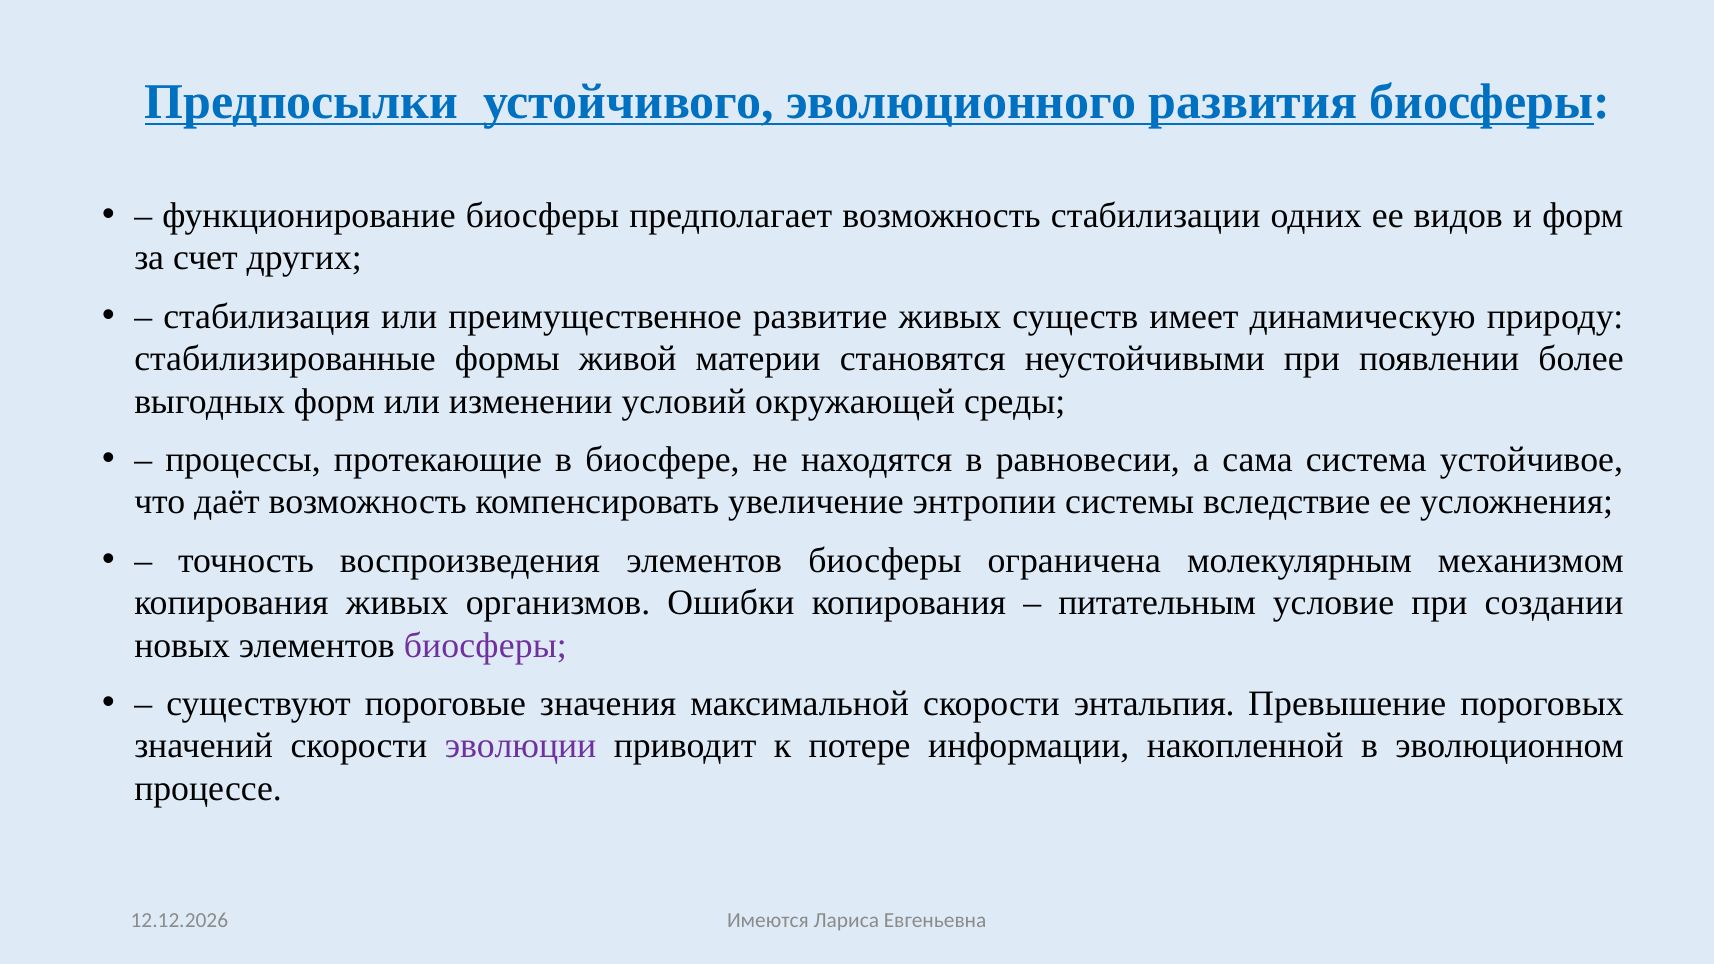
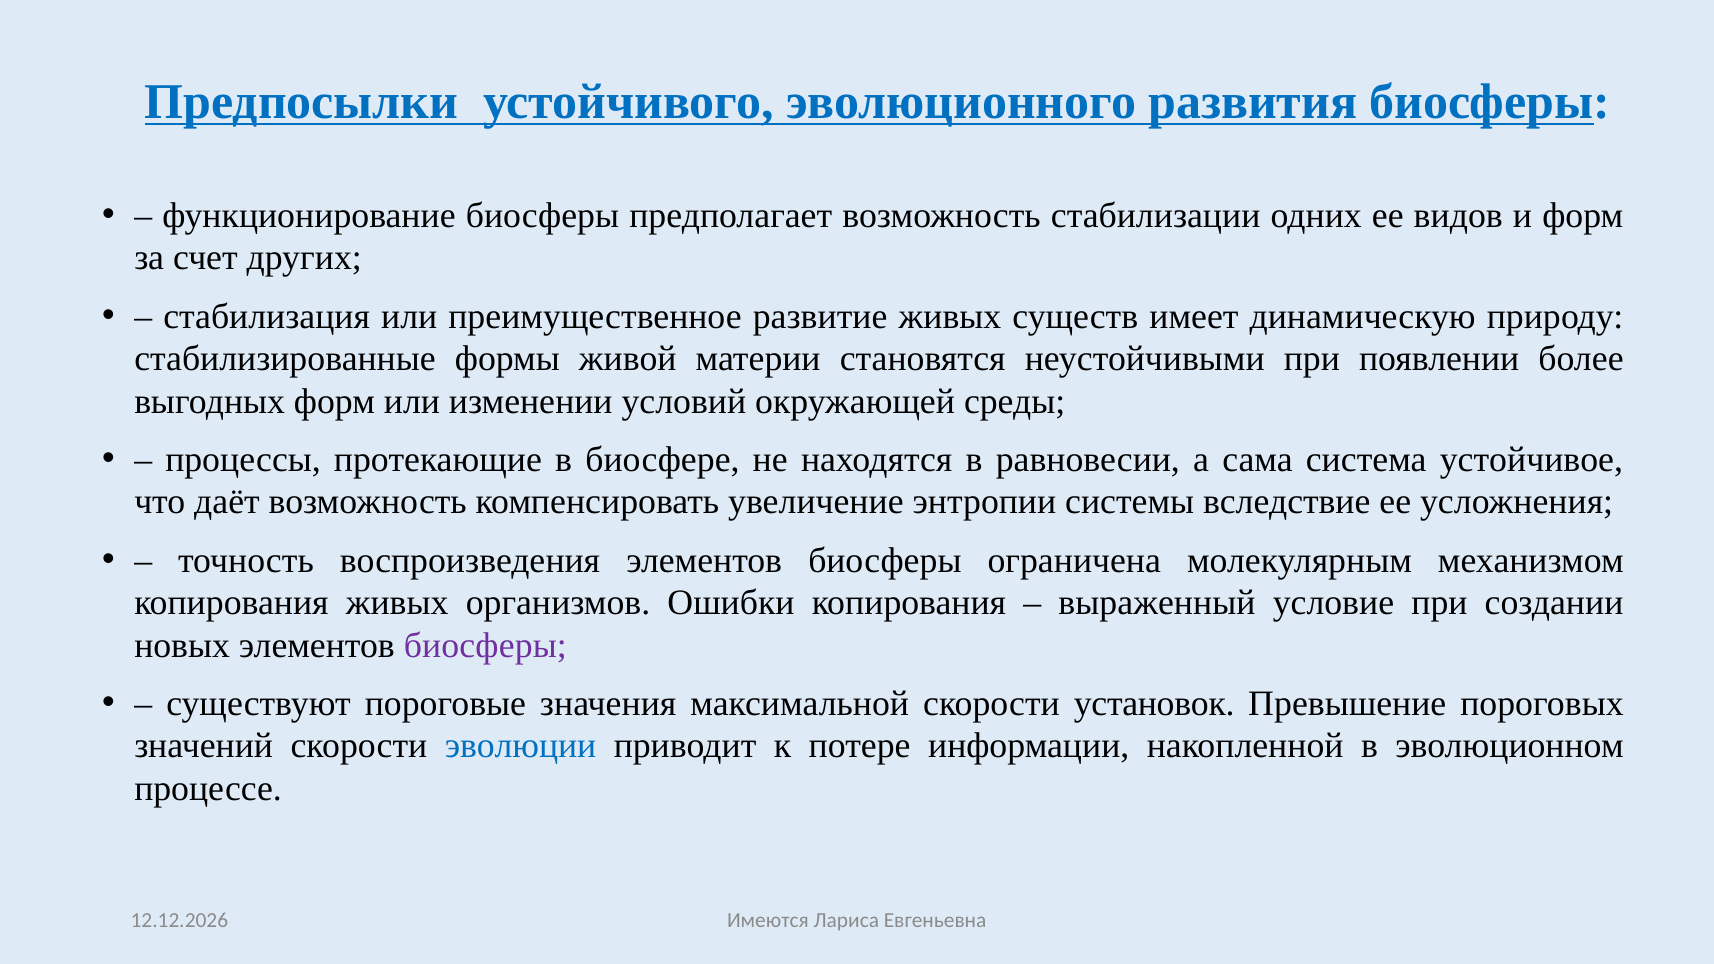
питательным: питательным -> выраженный (1157, 603)
энтальпия: энтальпия -> установок (1154, 704)
эволюции colour: purple -> blue (521, 746)
